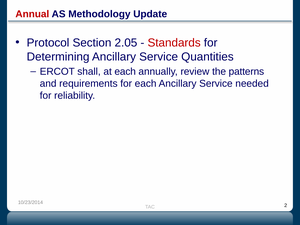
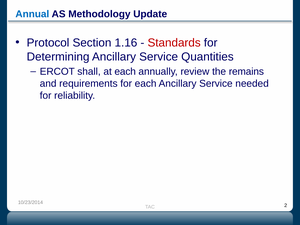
Annual colour: red -> blue (32, 14)
2.05: 2.05 -> 1.16 (126, 43)
patterns: patterns -> remains (246, 72)
